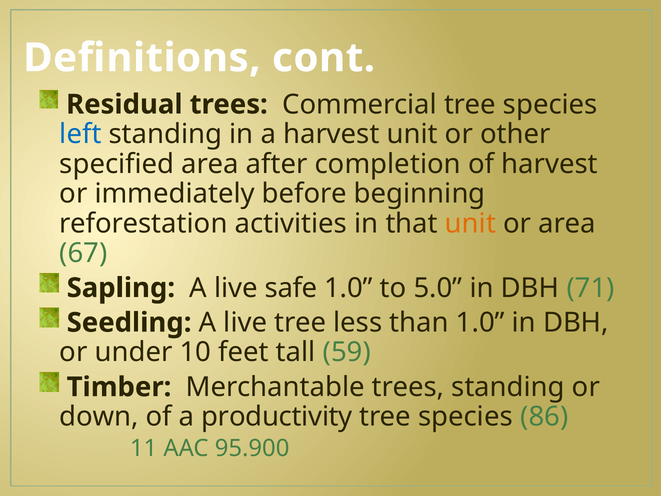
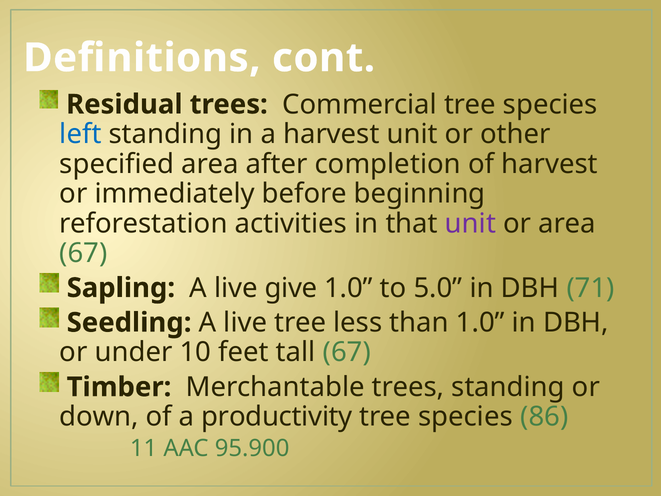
unit colour: orange -> purple (470, 223)
safe: safe -> give (291, 288)
tall 59: 59 -> 67 (347, 352)
